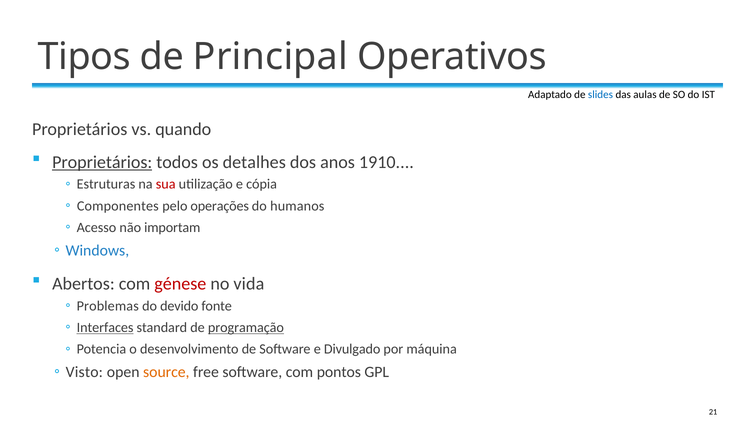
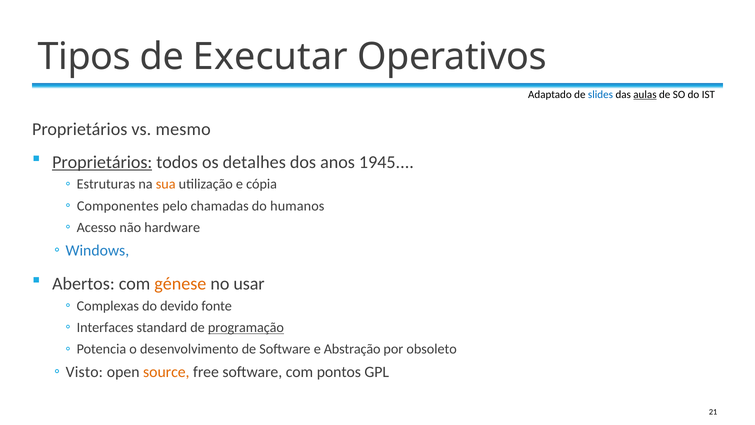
Principal: Principal -> Executar (271, 56)
aulas underline: none -> present (645, 94)
quando: quando -> mesmo (183, 129)
1910: 1910 -> 1945 (386, 162)
sua colour: red -> orange (166, 184)
operações: operações -> chamadas (220, 206)
importam: importam -> hardware (172, 228)
génese colour: red -> orange (180, 283)
vida: vida -> usar (249, 283)
Problemas: Problemas -> Complexas (108, 306)
Interfaces underline: present -> none (105, 327)
Divulgado: Divulgado -> Abstração (352, 349)
máquina: máquina -> obsoleto (432, 349)
